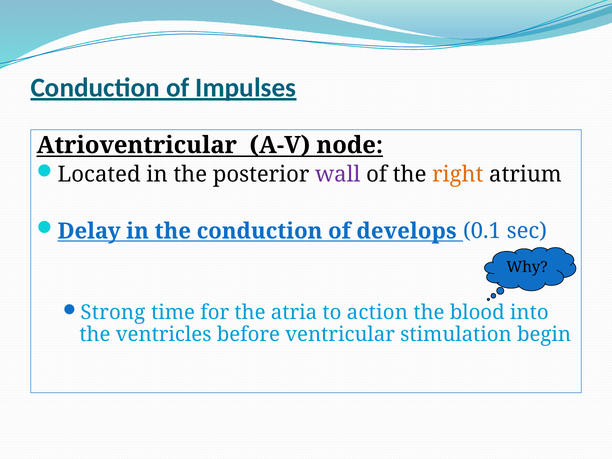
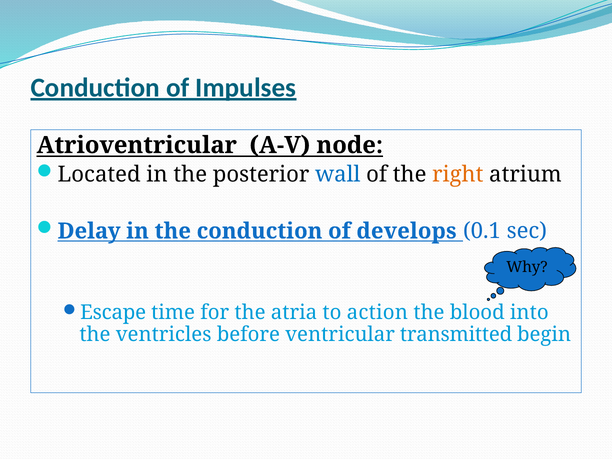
wall colour: purple -> blue (338, 174)
Strong: Strong -> Escape (113, 313)
stimulation: stimulation -> transmitted (456, 335)
